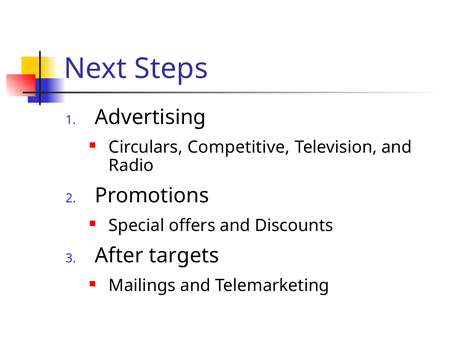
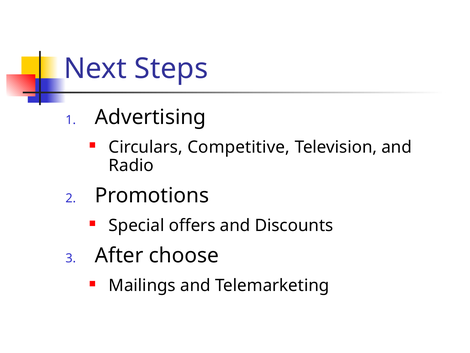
targets: targets -> choose (184, 255)
